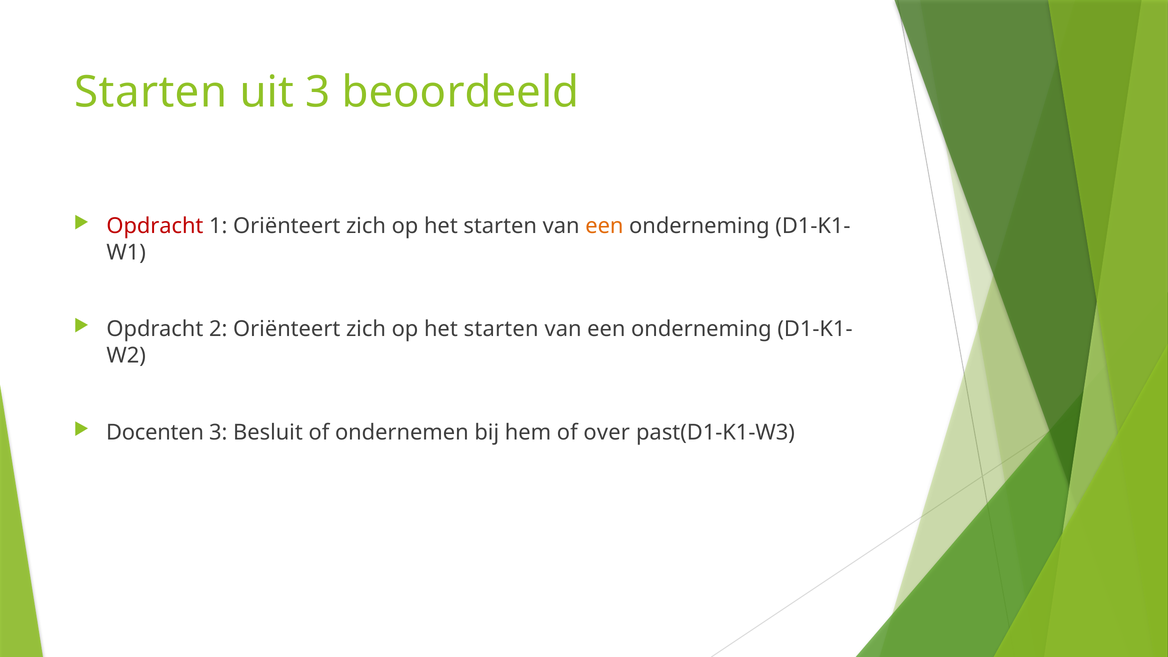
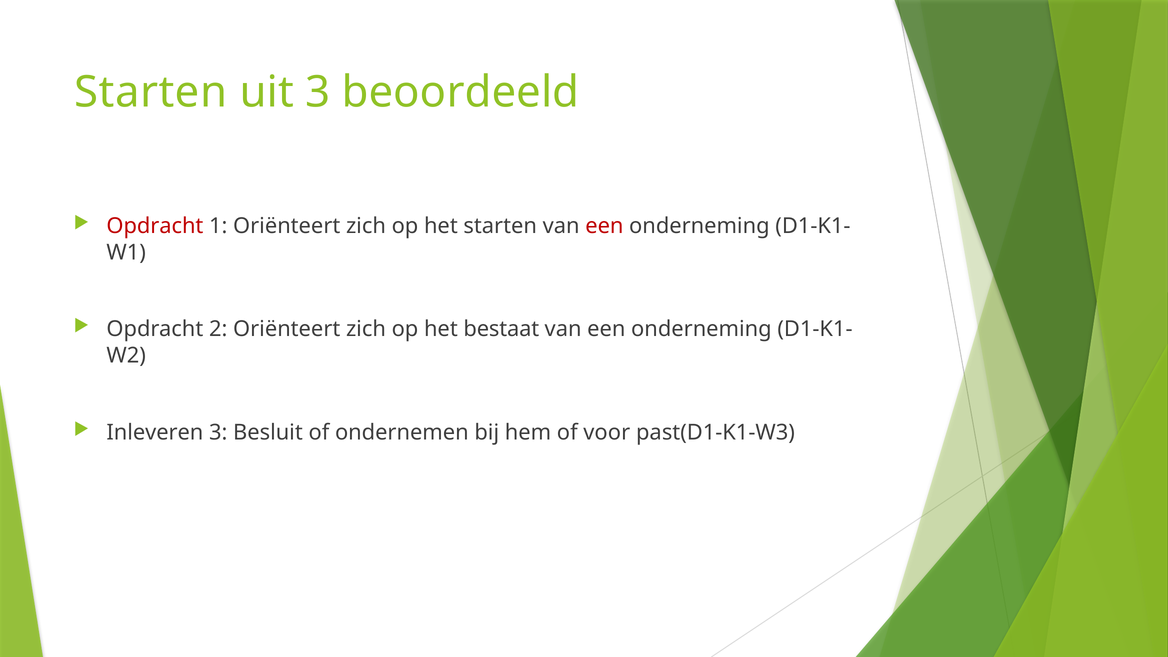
een colour: orange -> red (604, 226)
starten: starten -> bestaat (501, 329)
Docenten: Docenten -> Inleveren (155, 432)
over: over -> voor (607, 432)
